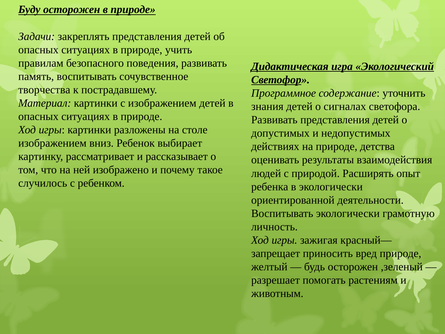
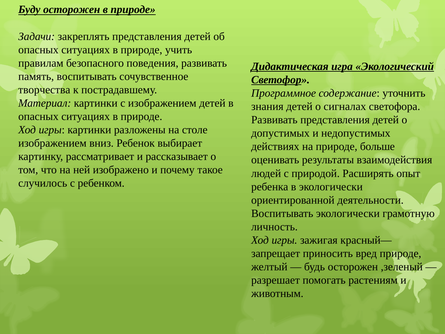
детства: детства -> больше (377, 147)
